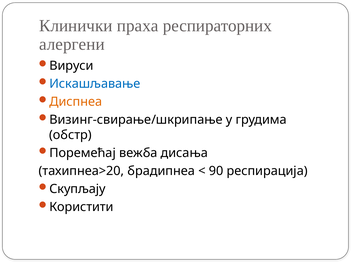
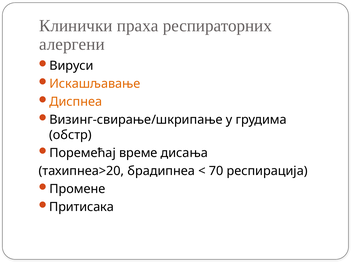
Искашљавање colour: blue -> orange (95, 84)
вежба: вежба -> време (138, 153)
90: 90 -> 70 (216, 171)
Скупљају: Скупљају -> Промене (77, 189)
Користити: Користити -> Притисака (81, 207)
